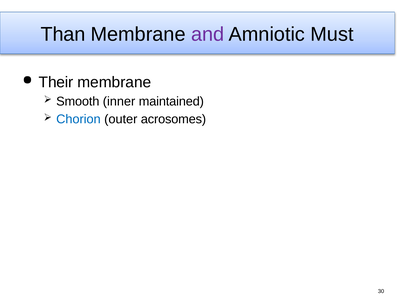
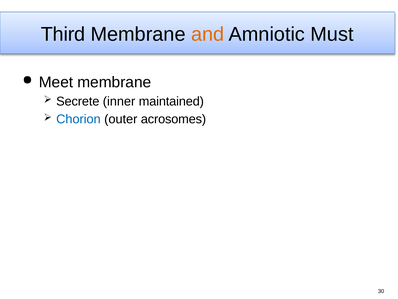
Than: Than -> Third (63, 34)
and colour: purple -> orange (208, 34)
Their: Their -> Meet (56, 82)
Smooth: Smooth -> Secrete (78, 101)
